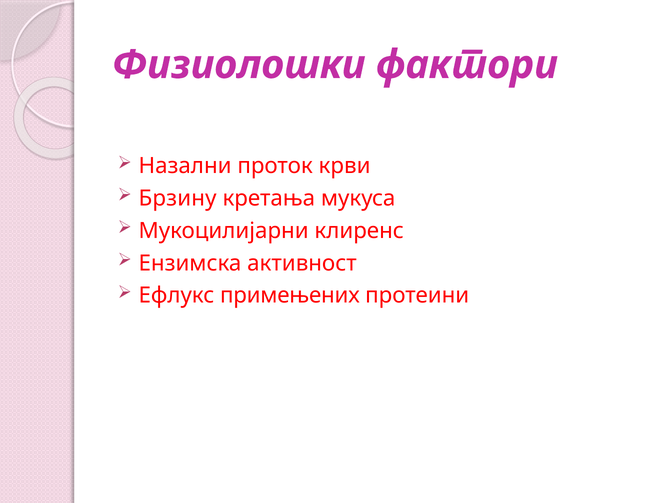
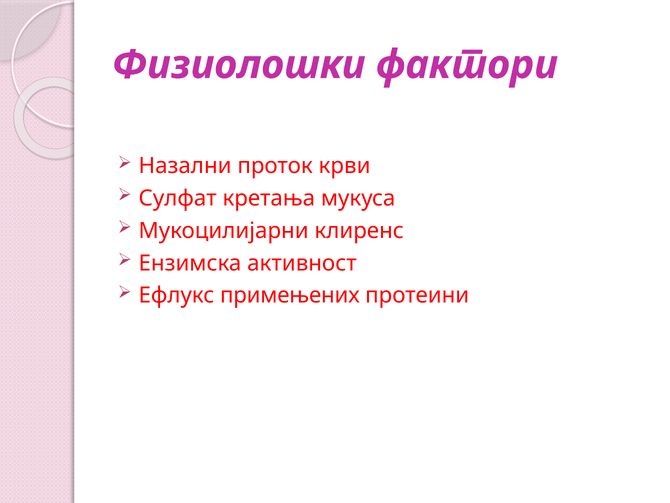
Брзину: Брзину -> Сулфат (178, 198)
